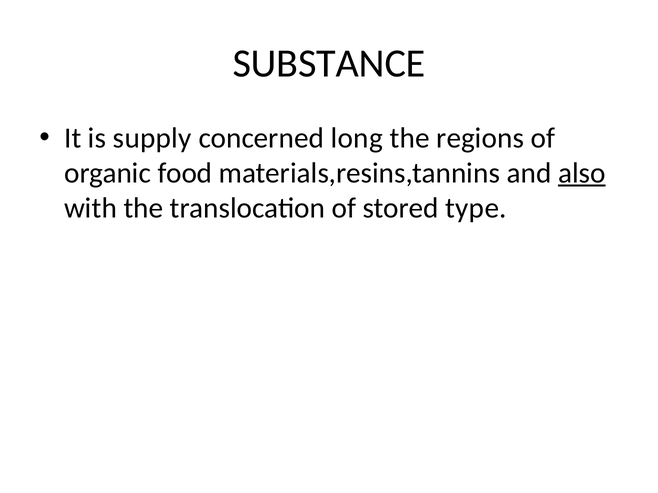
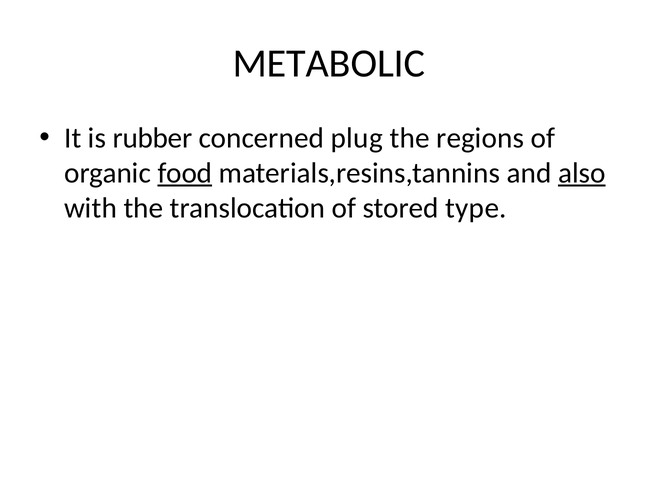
SUBSTANCE: SUBSTANCE -> METABOLIC (329, 64)
supply: supply -> rubber (153, 138)
long: long -> plug (357, 138)
food underline: none -> present (185, 173)
